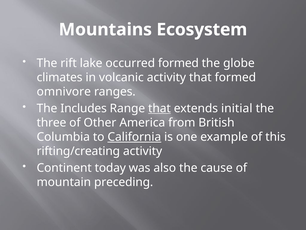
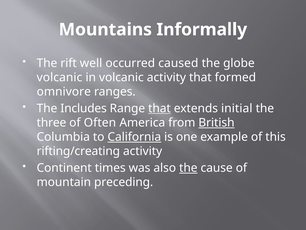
Ecosystem: Ecosystem -> Informally (202, 30)
lake: lake -> well (91, 63)
occurred formed: formed -> caused (178, 63)
climates: climates -> volcanic (59, 77)
Other: Other -> Often (100, 122)
British underline: none -> present (216, 122)
today: today -> times (110, 168)
the underline: none -> present (188, 168)
